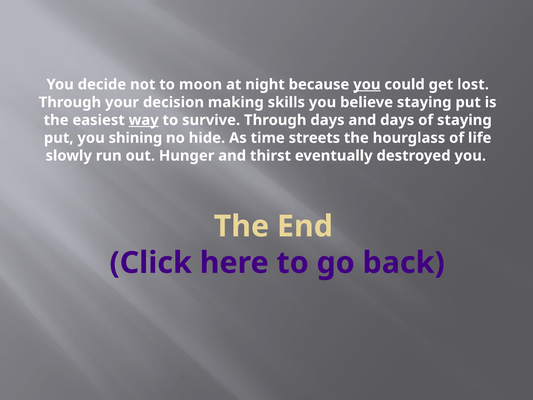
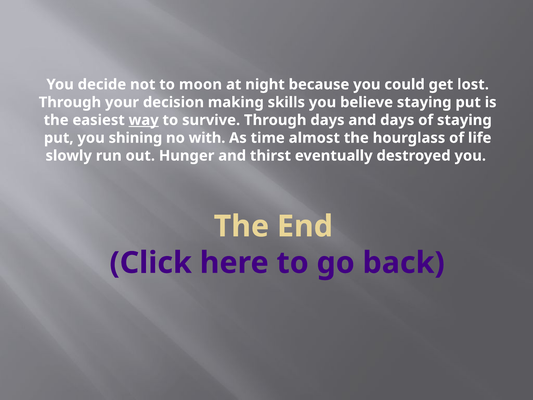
you underline: present -> none (367, 84)
hide: hide -> with (207, 138)
streets: streets -> almost (314, 138)
